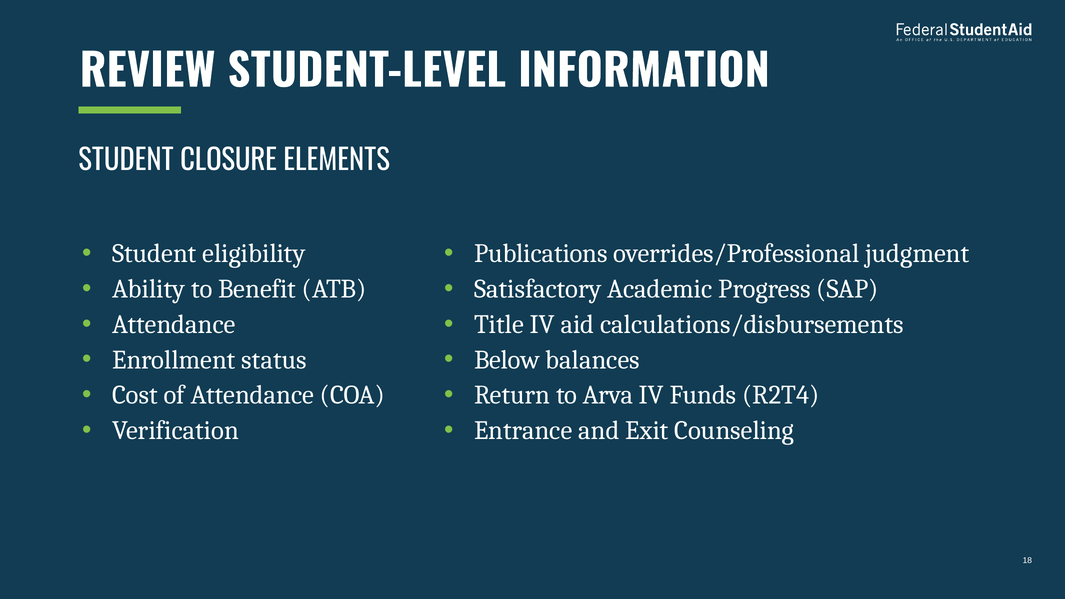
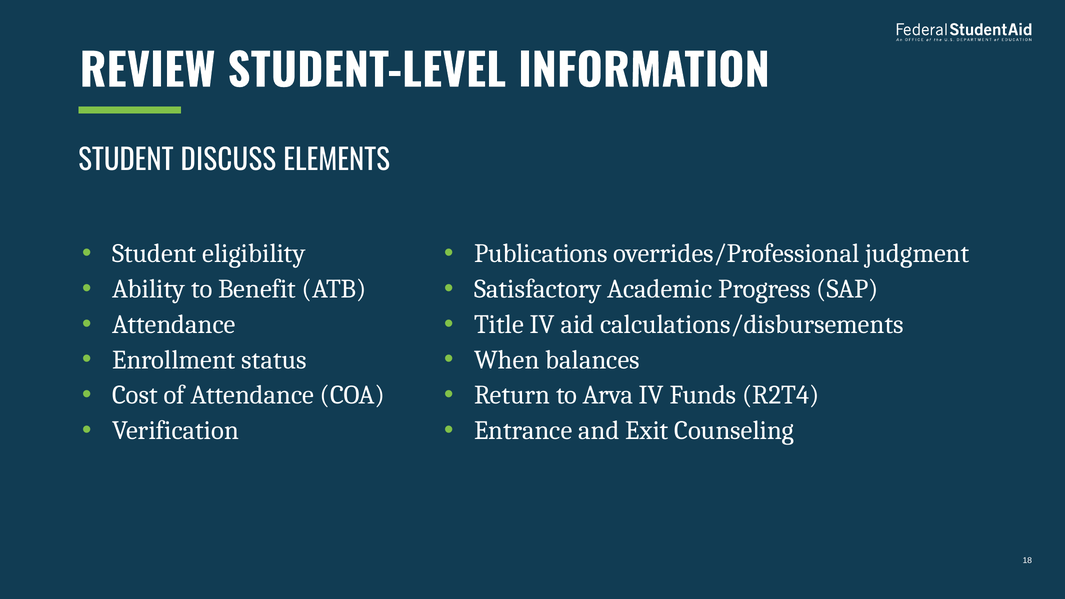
CLOSURE: CLOSURE -> DISCUSS (228, 161)
Below: Below -> When (507, 360)
